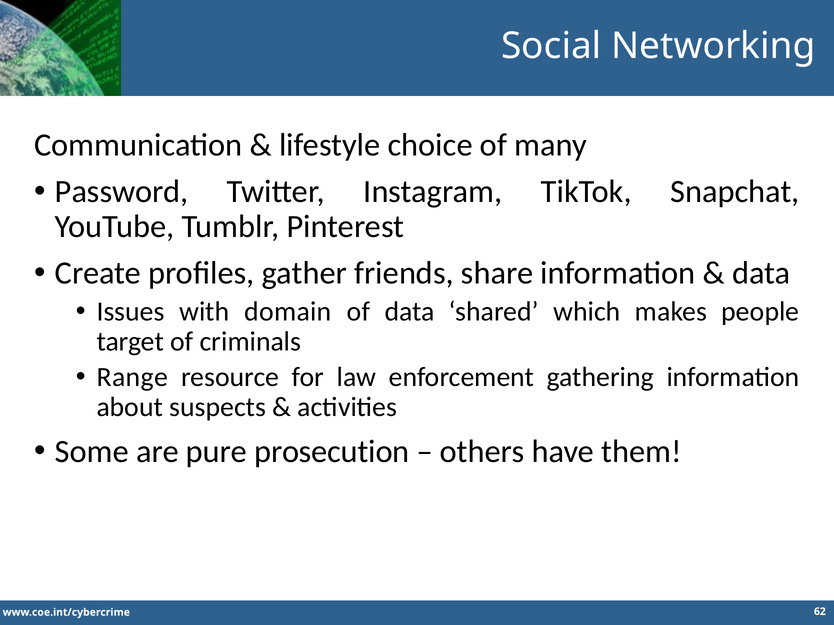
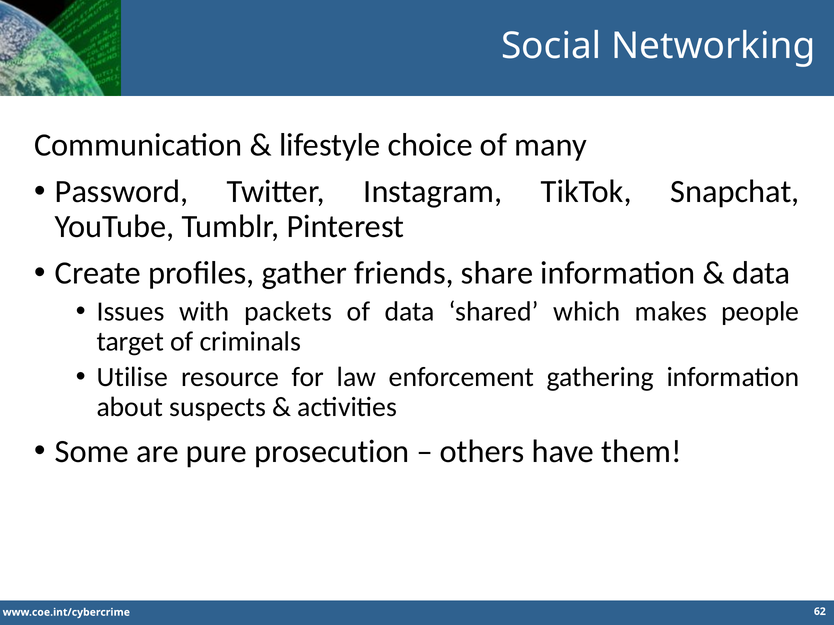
domain: domain -> packets (288, 312)
Range: Range -> Utilise (132, 378)
